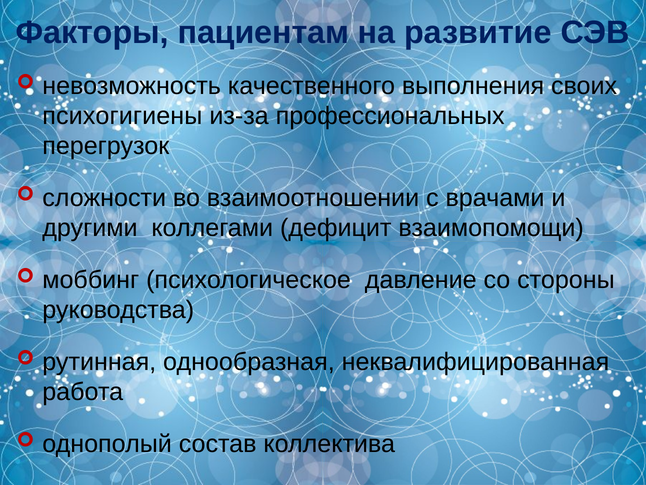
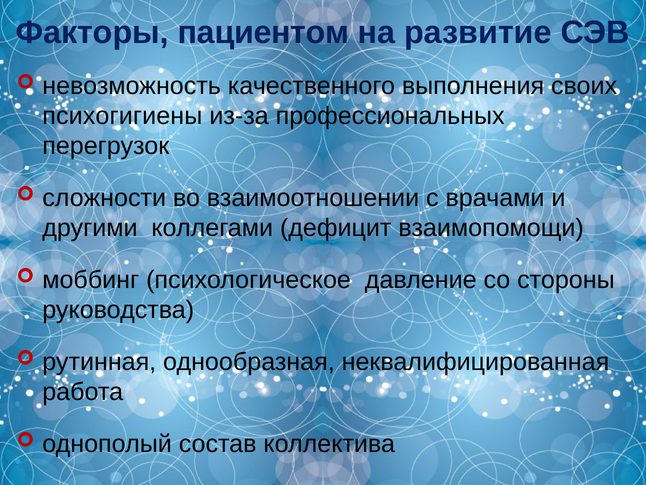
пациентам: пациентам -> пациентом (263, 33)
